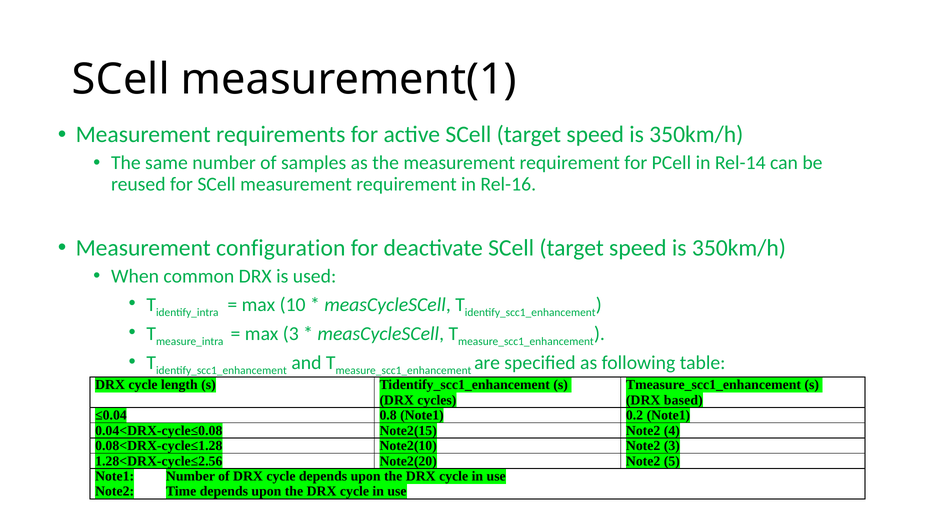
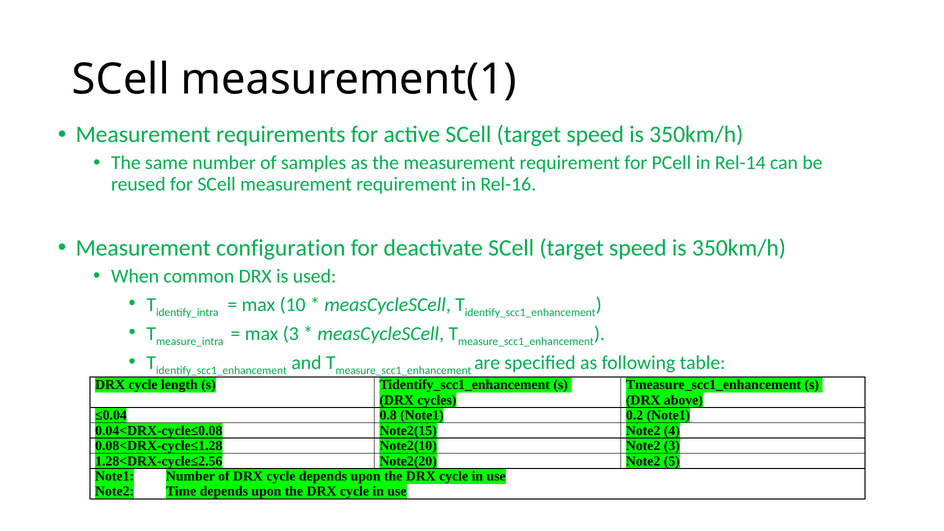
based: based -> above (683, 400)
